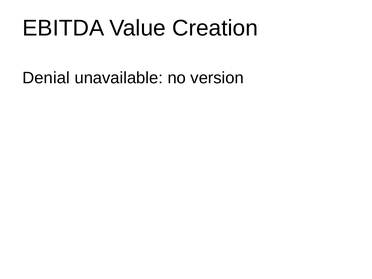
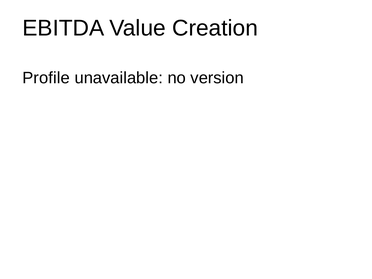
Denial: Denial -> Profile (46, 78)
